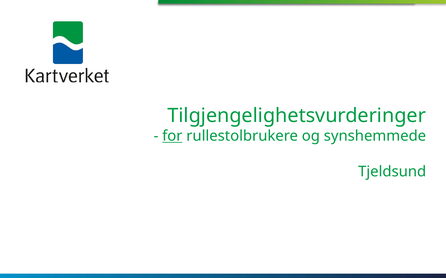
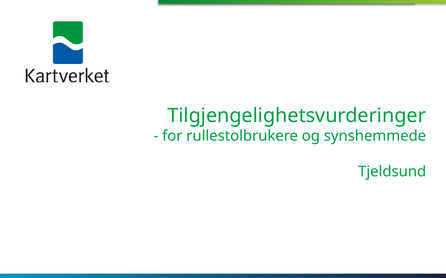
for underline: present -> none (172, 136)
